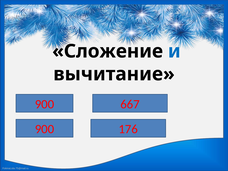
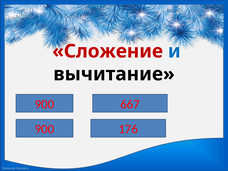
Сложение colour: black -> red (108, 51)
